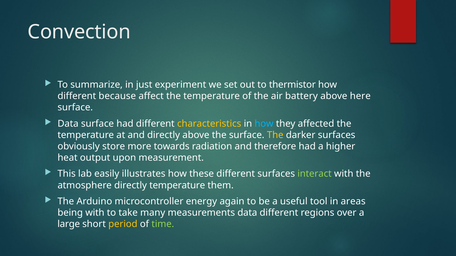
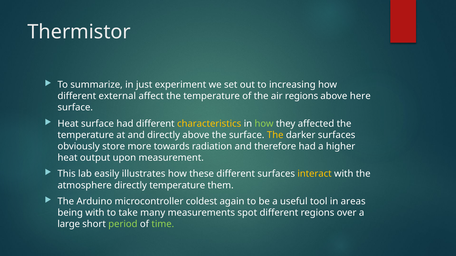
Convection: Convection -> Thermistor (79, 32)
thermistor: thermistor -> increasing (292, 85)
because: because -> external (117, 96)
air battery: battery -> regions (302, 96)
Data: Data -> Heat (68, 124)
how colour: light blue -> light green (264, 124)
interact colour: light green -> yellow (315, 174)
energy: energy -> coldest (202, 202)
measurements data: data -> spot (247, 213)
period colour: yellow -> light green (123, 225)
